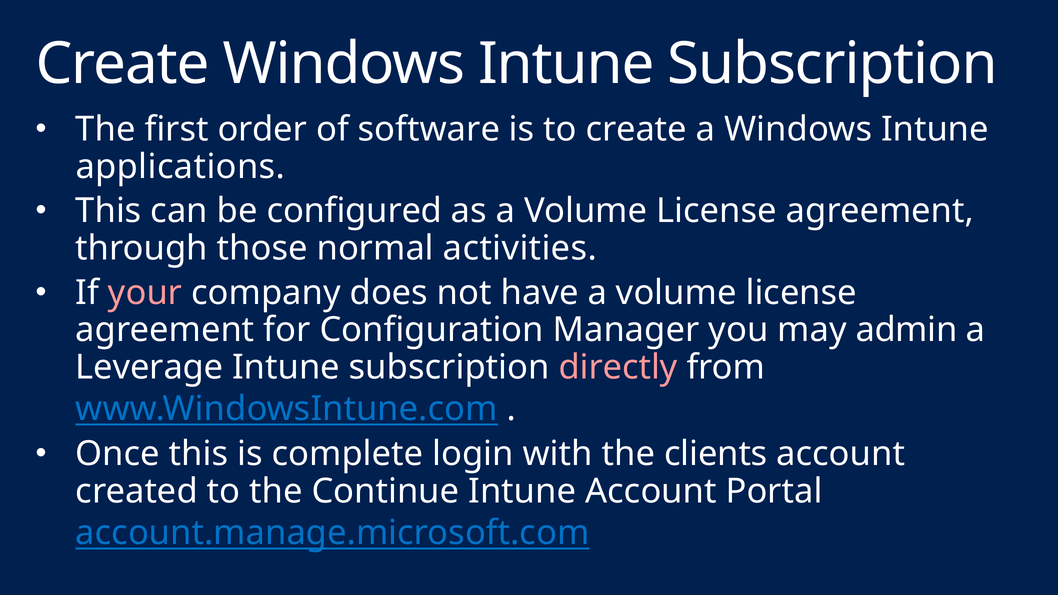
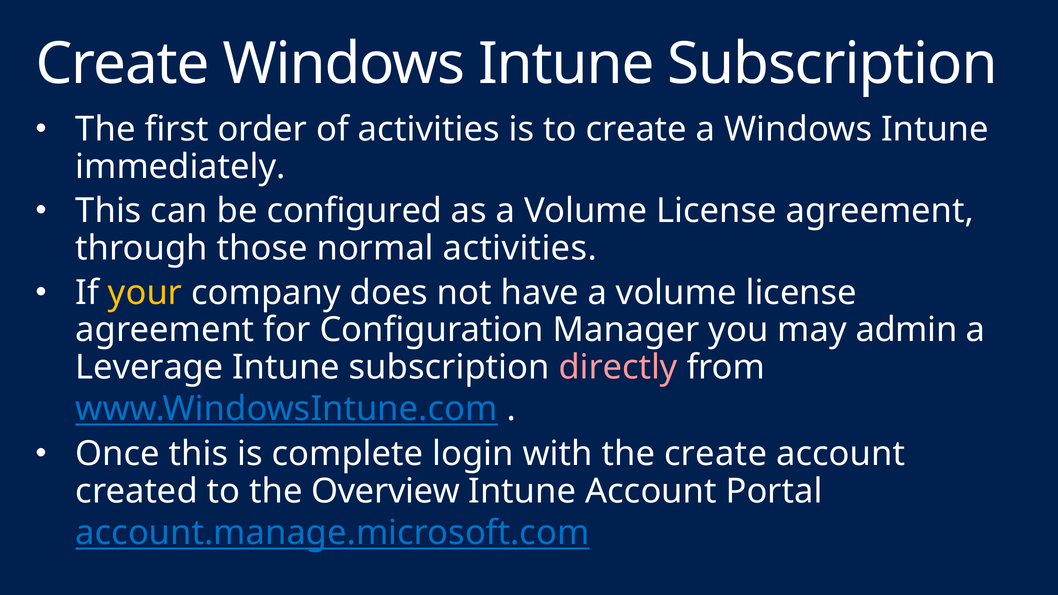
of software: software -> activities (429, 129)
applications: applications -> immediately (180, 167)
your colour: pink -> yellow (145, 293)
the clients: clients -> create (716, 454)
Continue: Continue -> Overview (386, 491)
